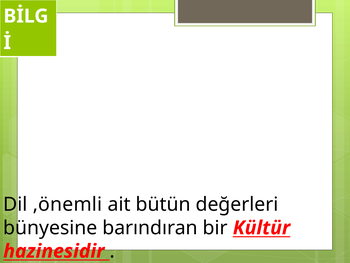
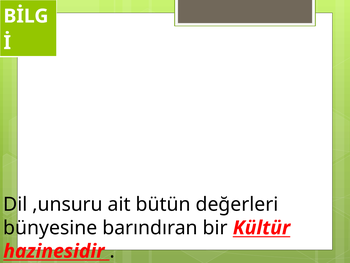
,önemli: ,önemli -> ,unsuru (68, 204)
